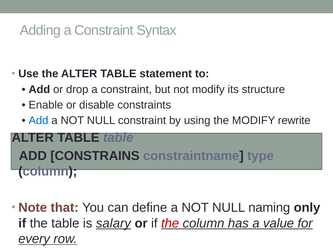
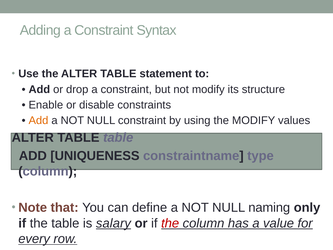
Add colour: blue -> orange (38, 120)
rewrite: rewrite -> values (294, 120)
CONSTRAINS: CONSTRAINS -> UNIQUENESS (95, 156)
